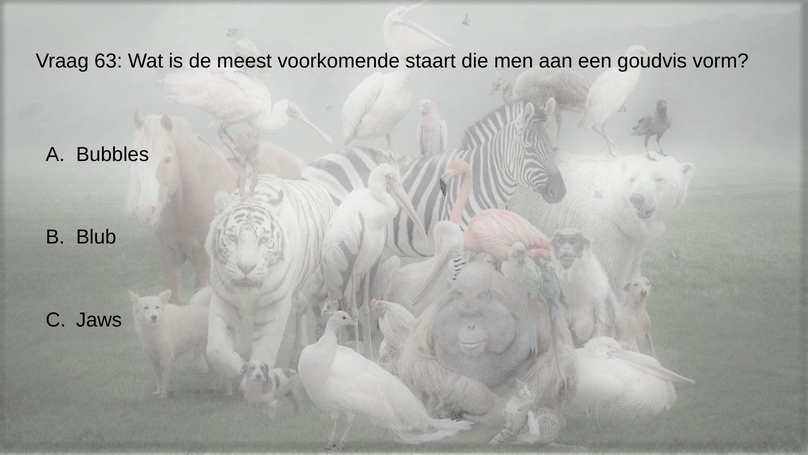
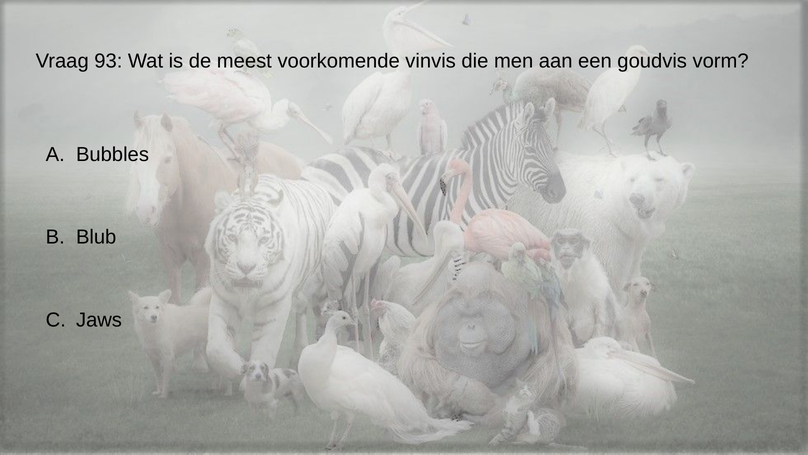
63: 63 -> 93 (108, 61)
staart: staart -> vinvis (431, 61)
